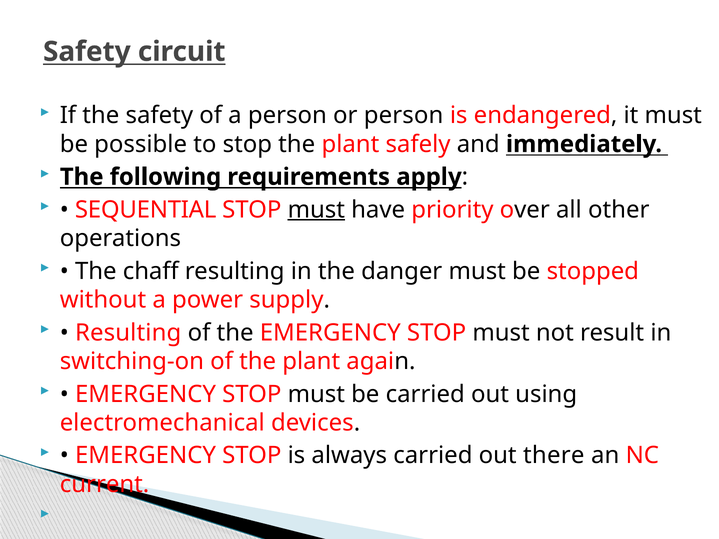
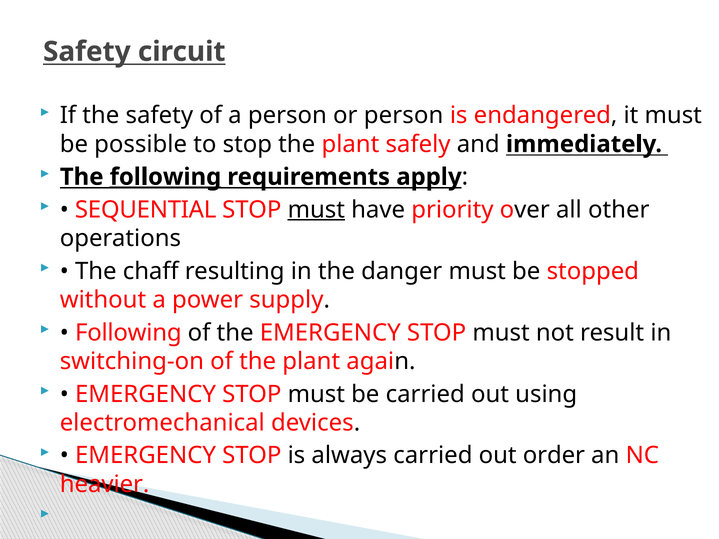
following underline: none -> present (165, 177)
Resulting: Resulting -> Following (128, 333)
there: there -> order (554, 456)
current: current -> heavier (105, 485)
